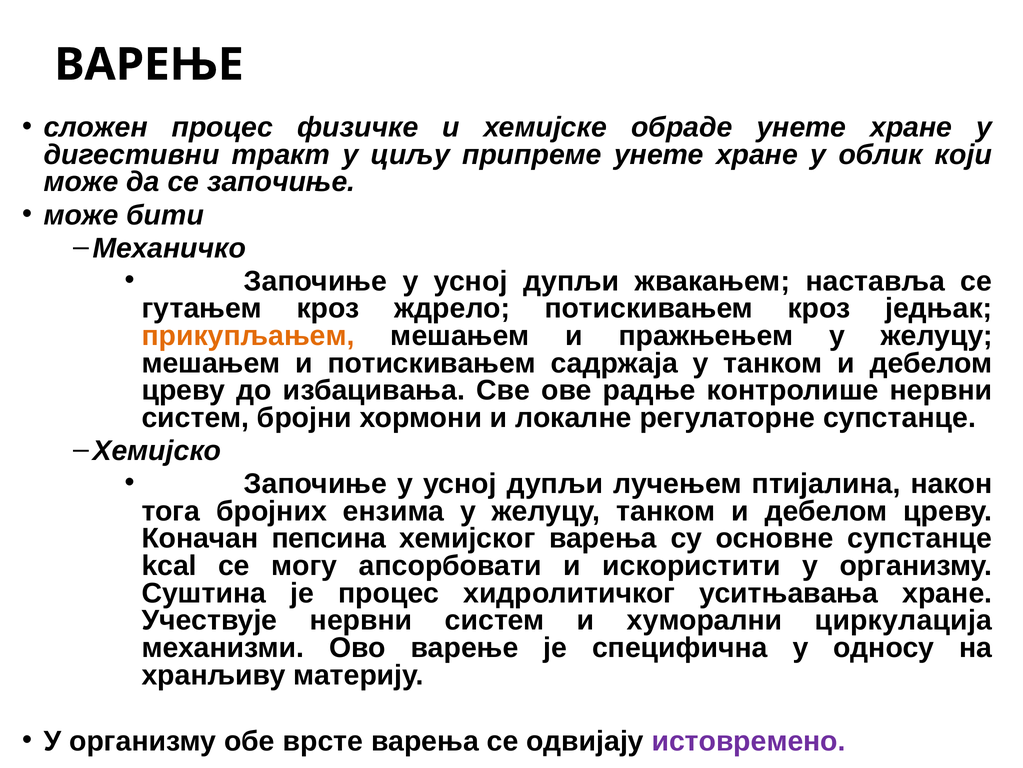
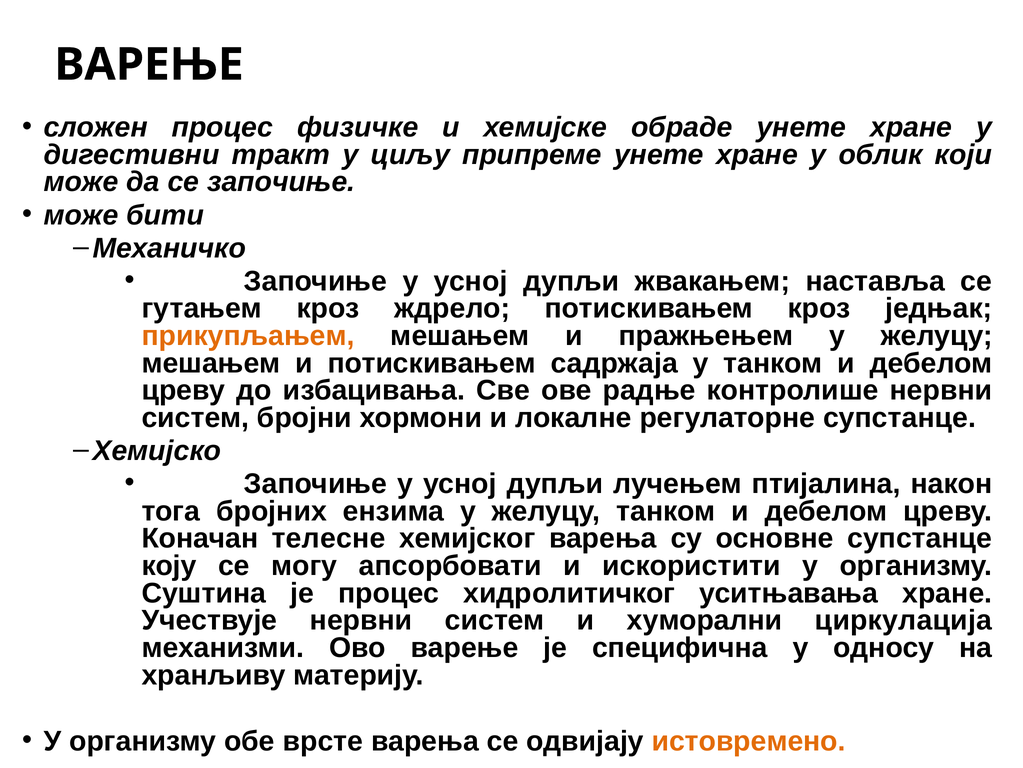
пепсина: пепсина -> телесне (329, 538)
kcal: kcal -> коју (169, 565)
истовремено colour: purple -> orange (749, 740)
